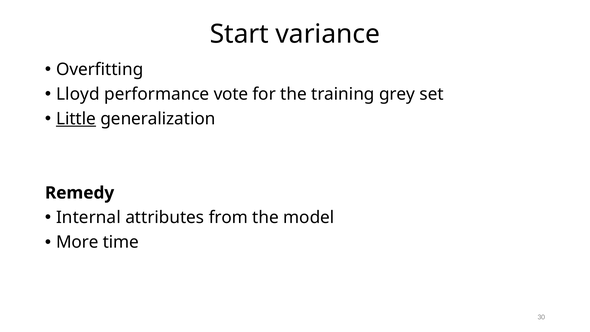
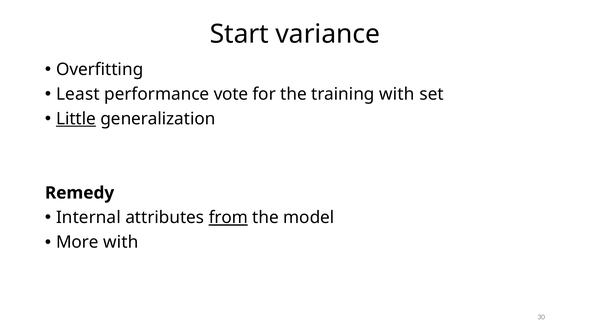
Lloyd: Lloyd -> Least (78, 94)
training grey: grey -> with (397, 94)
from underline: none -> present (228, 218)
More time: time -> with (121, 242)
